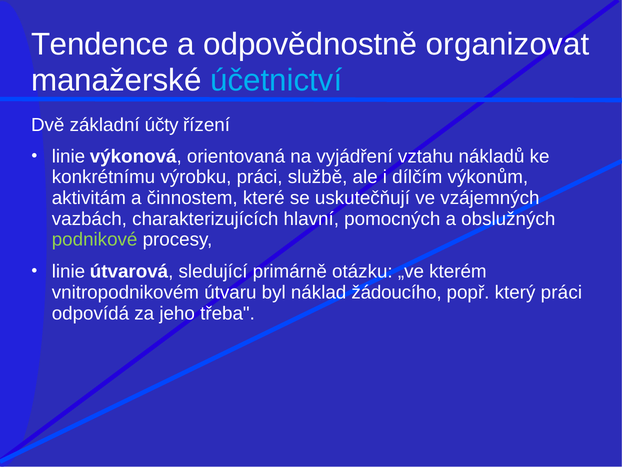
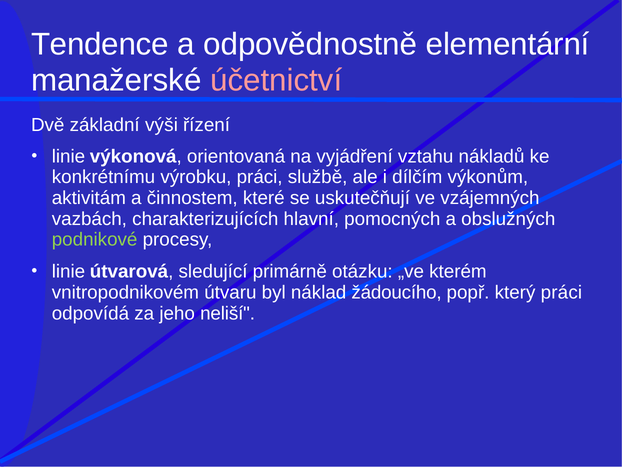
organizovat: organizovat -> elementární (508, 45)
účetnictví colour: light blue -> pink (276, 81)
účty: účty -> výši (162, 125)
třeba: třeba -> neliší (228, 313)
